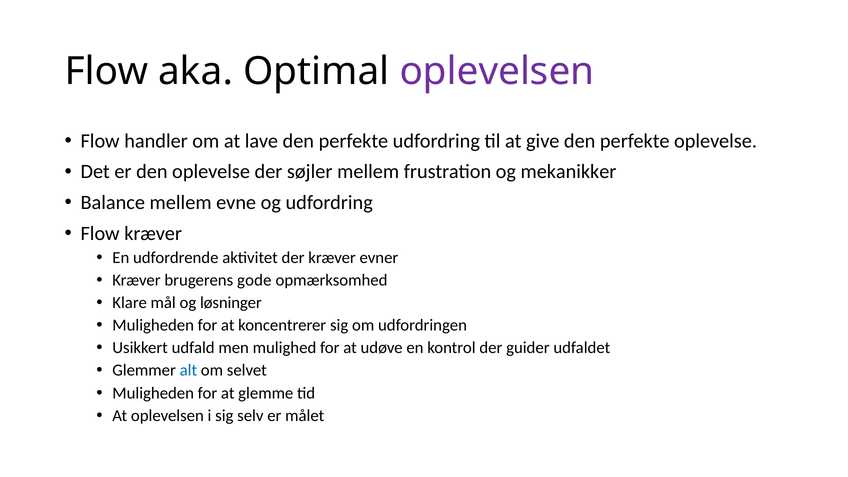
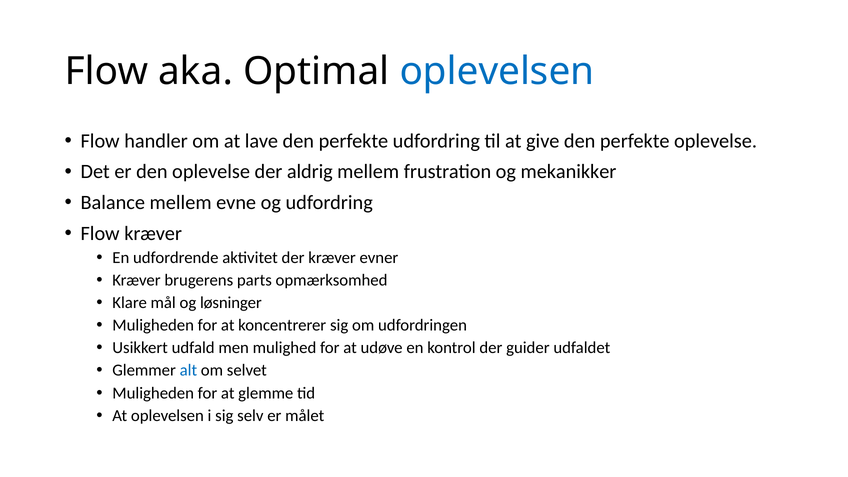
oplevelsen colour: purple -> blue (497, 71)
søjler: søjler -> aldrig (310, 172)
gode: gode -> parts (254, 280)
